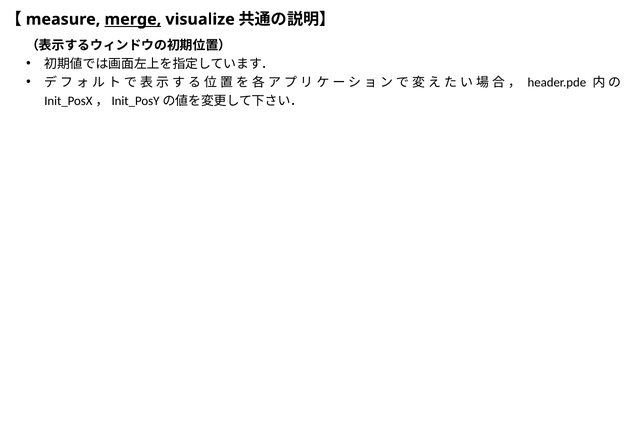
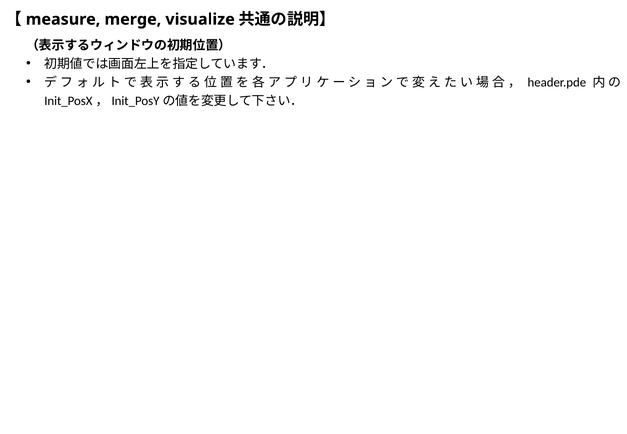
merge underline: present -> none (133, 19)
